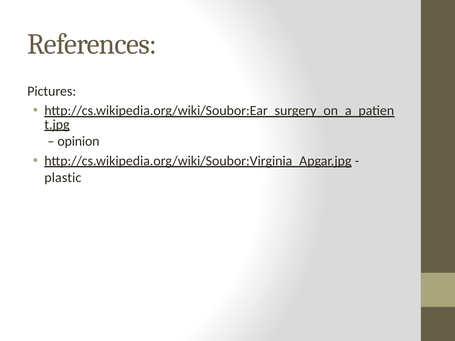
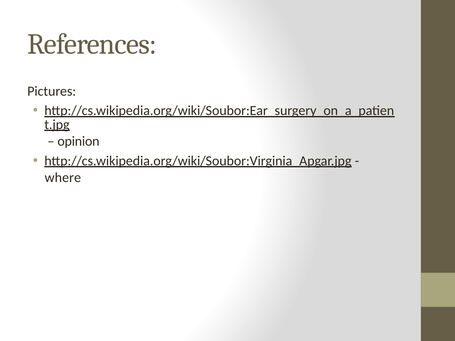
plastic: plastic -> where (63, 178)
